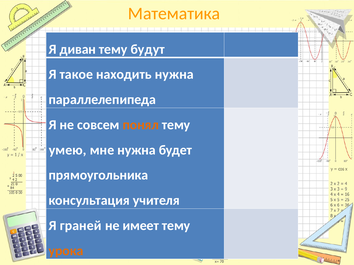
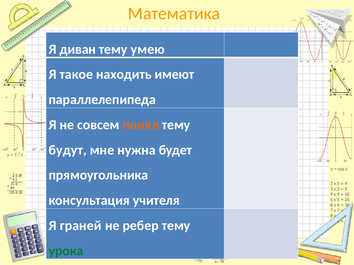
будут: будут -> умею (148, 49)
находить нужна: нужна -> имеют (174, 75)
умею: умею -> будут (68, 150)
имеет: имеет -> ребер (141, 226)
урока colour: orange -> green (66, 251)
